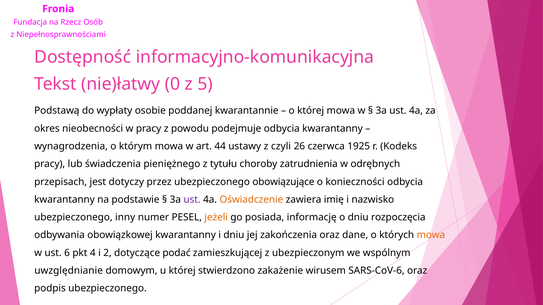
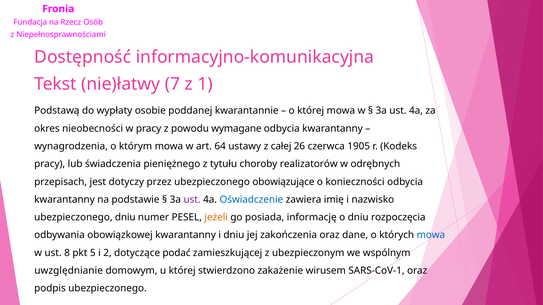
0: 0 -> 7 (172, 84)
5: 5 -> 1 (205, 84)
podejmuje: podejmuje -> wymagane (236, 129)
44: 44 -> 64 (220, 146)
czyli: czyli -> całej (281, 146)
1925: 1925 -> 1905 (359, 146)
zatrudnienia: zatrudnienia -> realizatorów (309, 164)
Oświadczenie colour: orange -> blue (251, 200)
ubezpieczonego inny: inny -> dniu (125, 218)
mowa colour: orange -> blue (431, 235)
6: 6 -> 8 (67, 253)
4: 4 -> 5 (93, 253)
SARS-CoV-6: SARS-CoV-6 -> SARS-CoV-1 (376, 271)
